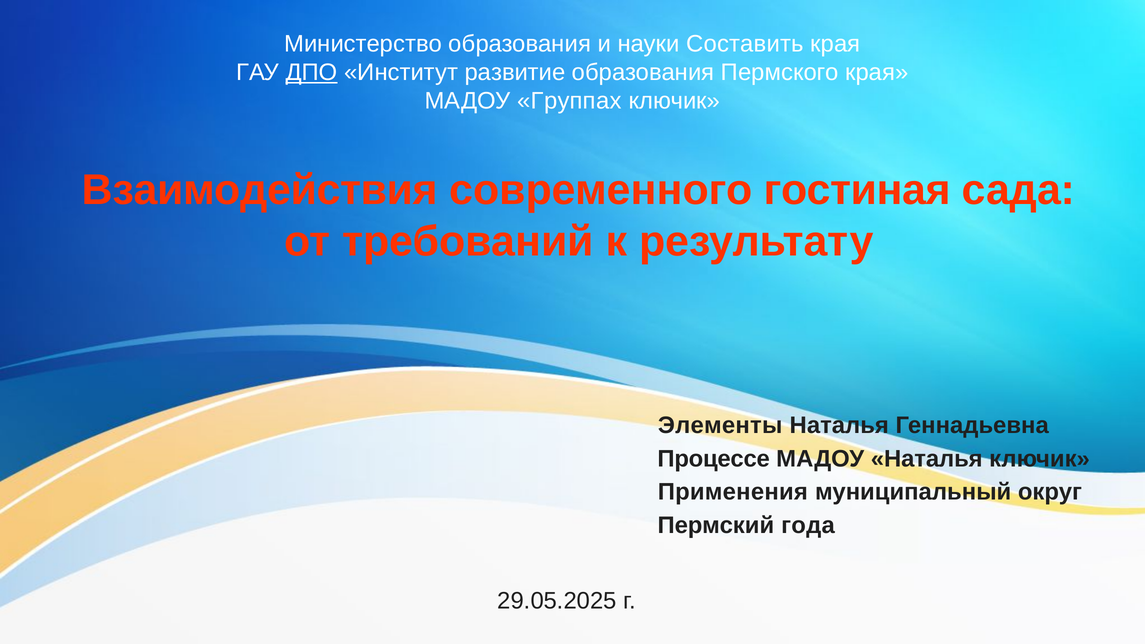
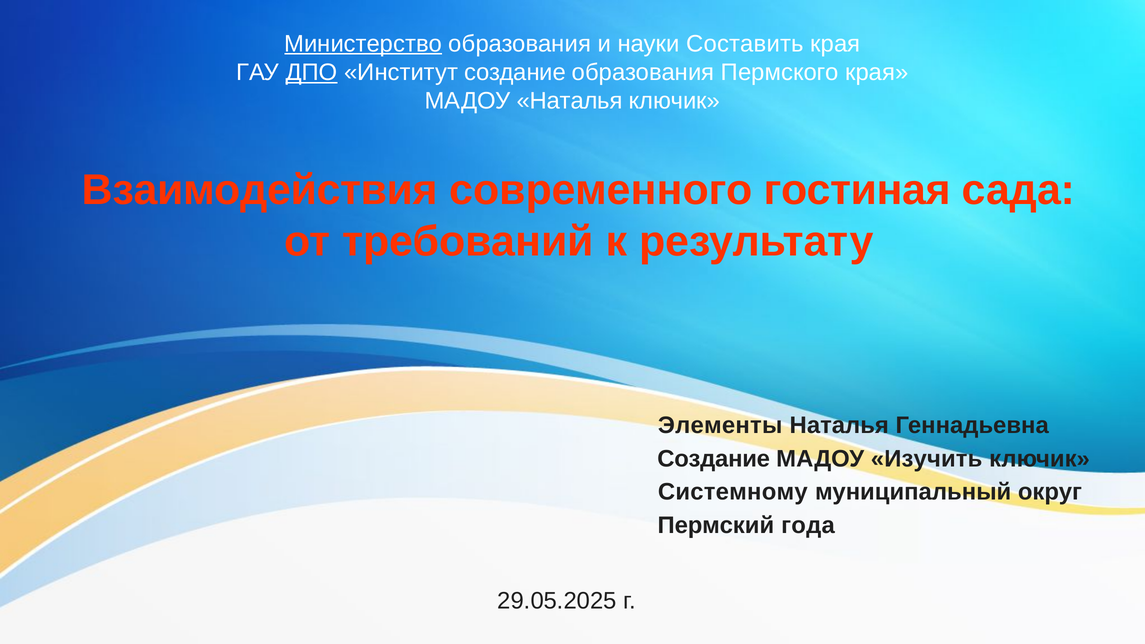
Министерство underline: none -> present (363, 44)
Институт развитие: развитие -> создание (515, 72)
МАДОУ Группах: Группах -> Наталья (570, 101)
Процессе: Процессе -> Создание (714, 459)
МАДОУ Наталья: Наталья -> Изучить (927, 459)
Применения: Применения -> Системному (733, 492)
